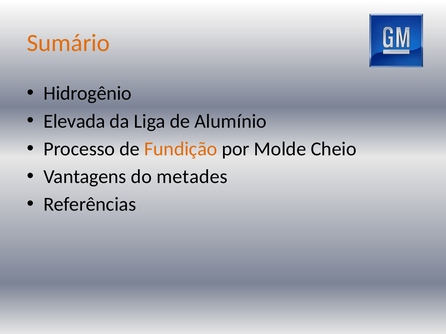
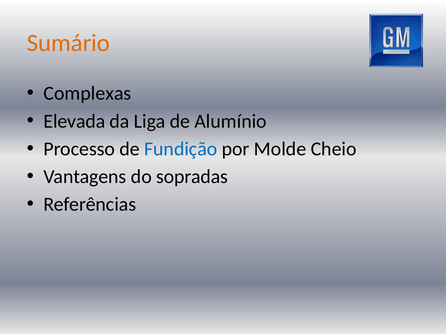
Hidrogênio: Hidrogênio -> Complexas (87, 94)
Fundição colour: orange -> blue (181, 149)
metades: metades -> sopradas (192, 177)
